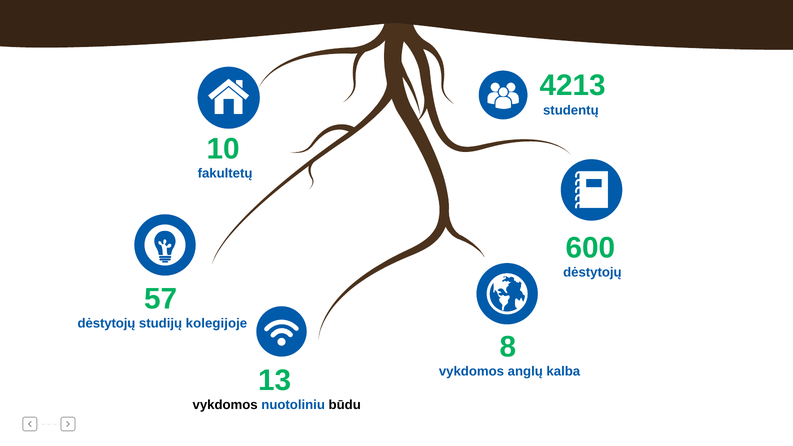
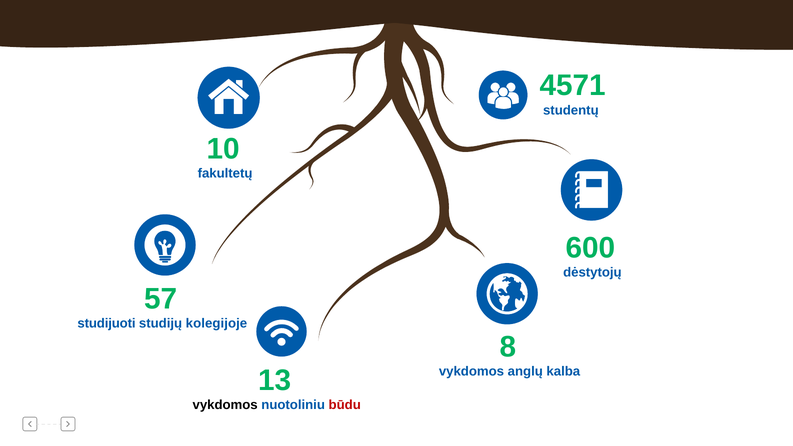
4213: 4213 -> 4571 (573, 86)
dėstytojų: dėstytojų -> studijuoti (107, 323)
būdu colour: black -> red (345, 405)
